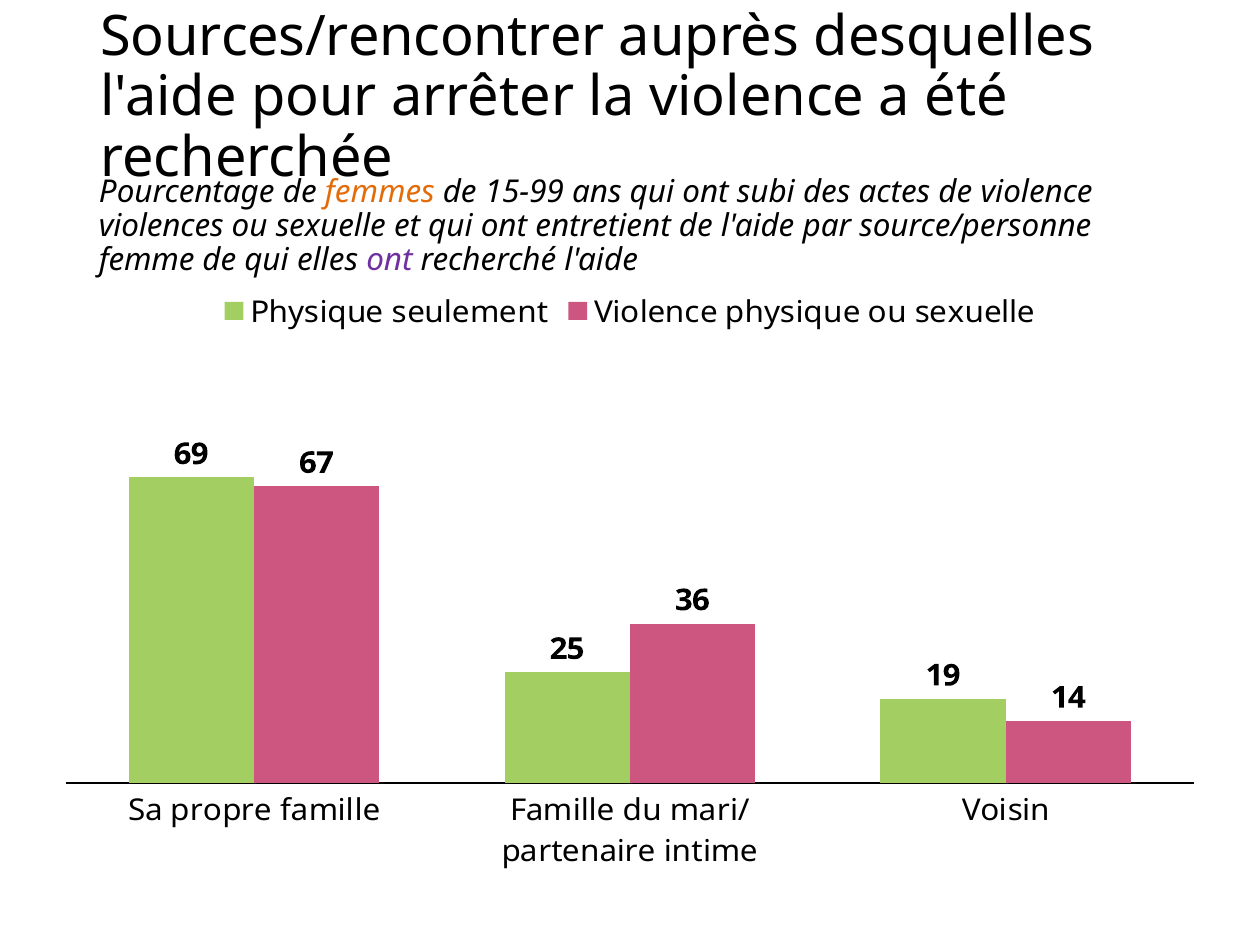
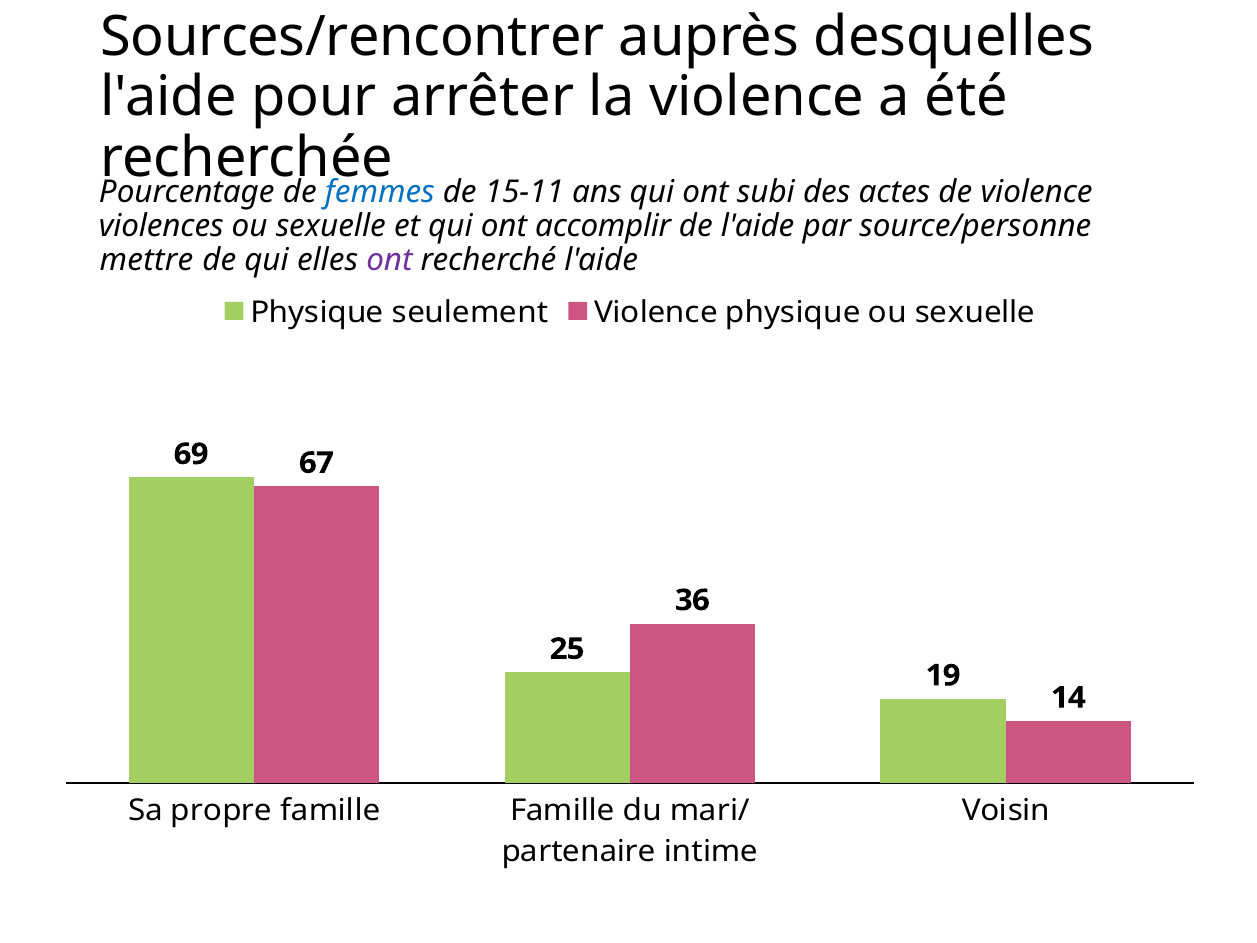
femmes colour: orange -> blue (380, 192)
15-99: 15-99 -> 15-11 (524, 192)
entretient: entretient -> accomplir (603, 226)
femme: femme -> mettre (146, 260)
